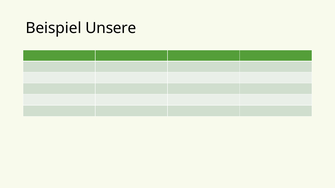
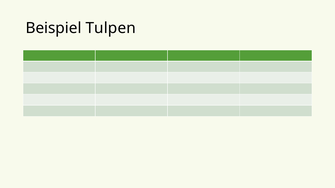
Unsere: Unsere -> Tulpen (111, 28)
